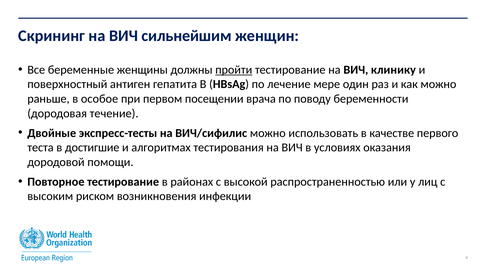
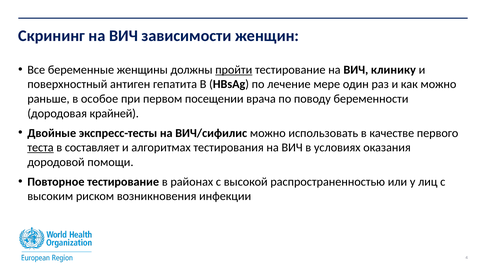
сильнейшим: сильнейшим -> зависимости (187, 36)
течение: течение -> крайней (114, 114)
теста underline: none -> present (40, 148)
достигшие: достигшие -> составляет (92, 148)
